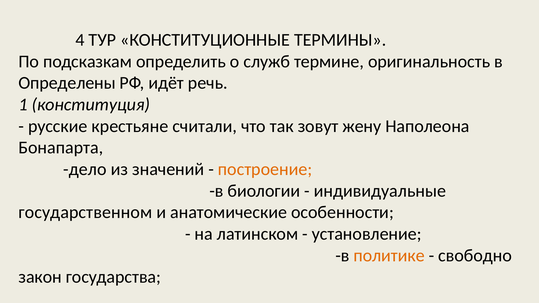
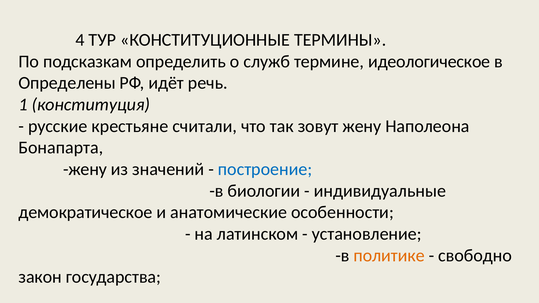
оригинальность: оригинальность -> идеологическое (429, 61)
дело: дело -> жену (85, 169)
построение colour: orange -> blue (265, 169)
государственном: государственном -> демократическое (85, 212)
